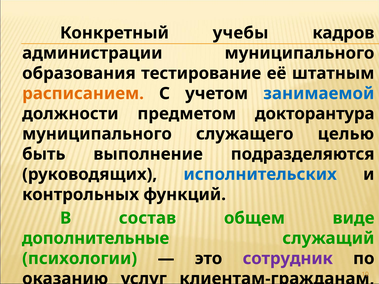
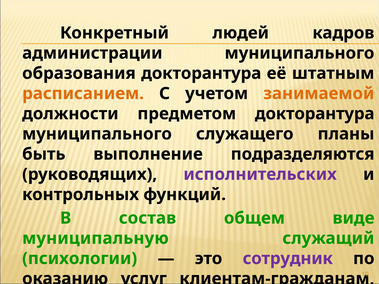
учебы: учебы -> людей (241, 33)
образования тестирование: тестирование -> докторантура (201, 73)
занимаемой colour: blue -> orange (319, 94)
целью: целью -> планы (346, 134)
исполнительских colour: blue -> purple (260, 174)
дополнительные: дополнительные -> муниципальную (95, 238)
